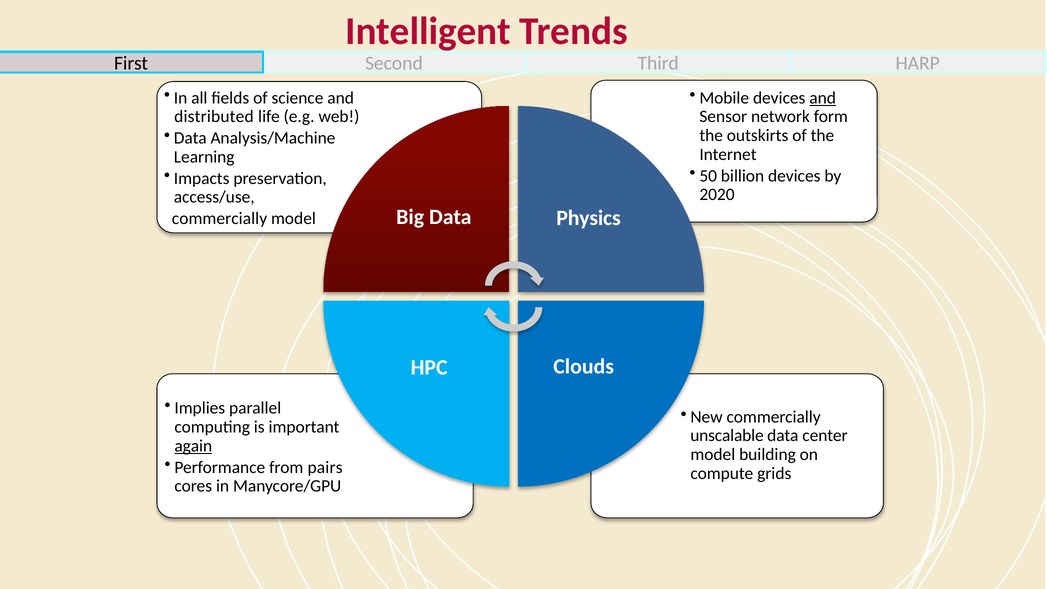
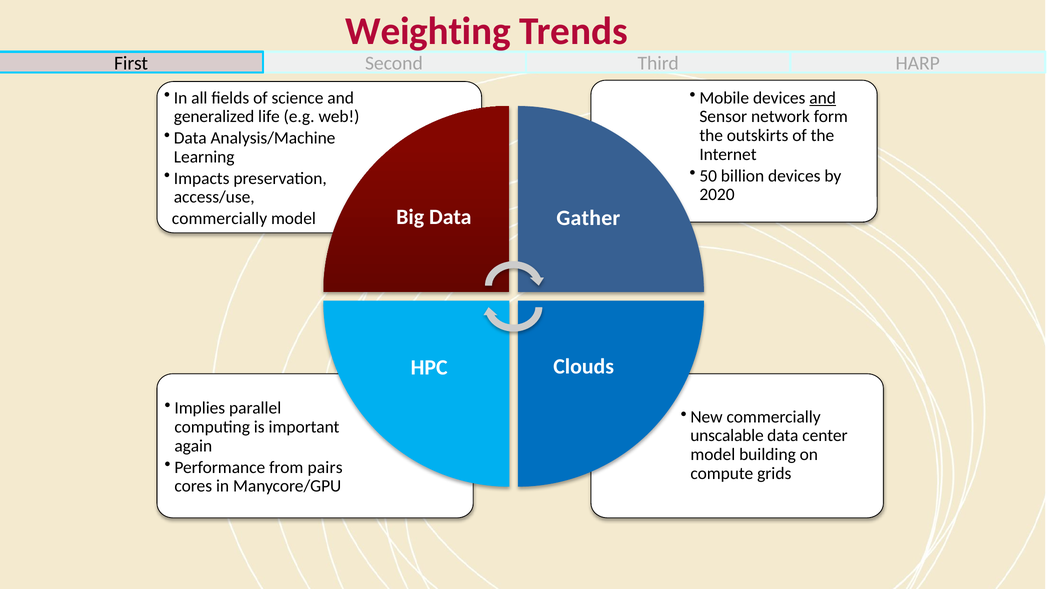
Intelligent: Intelligent -> Weighting (428, 32)
distributed: distributed -> generalized (214, 117)
Physics: Physics -> Gather (588, 218)
again underline: present -> none (193, 446)
